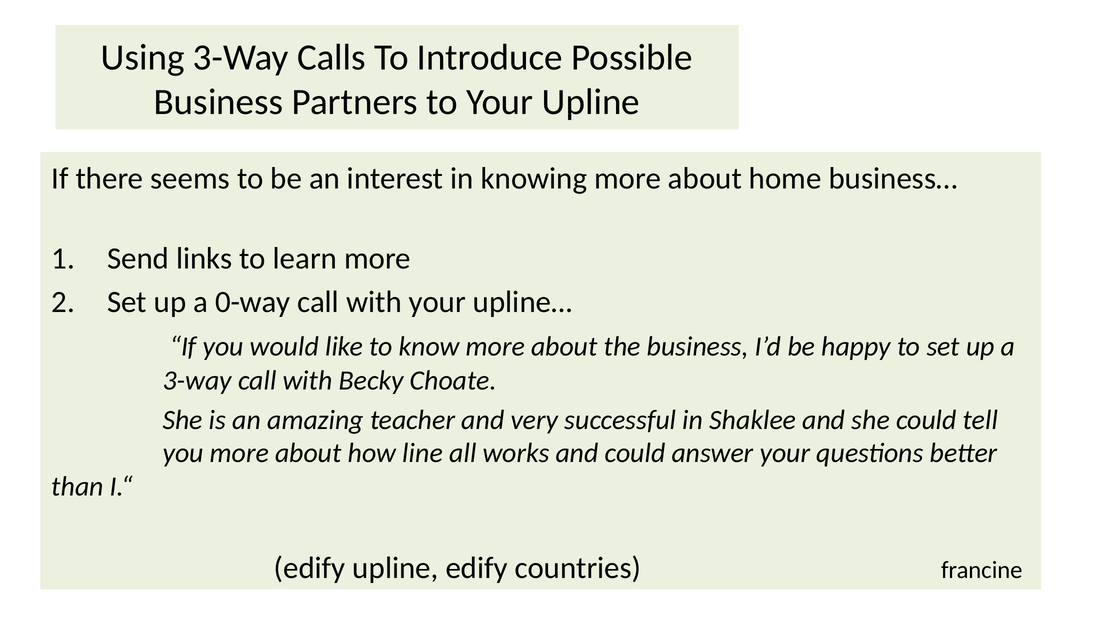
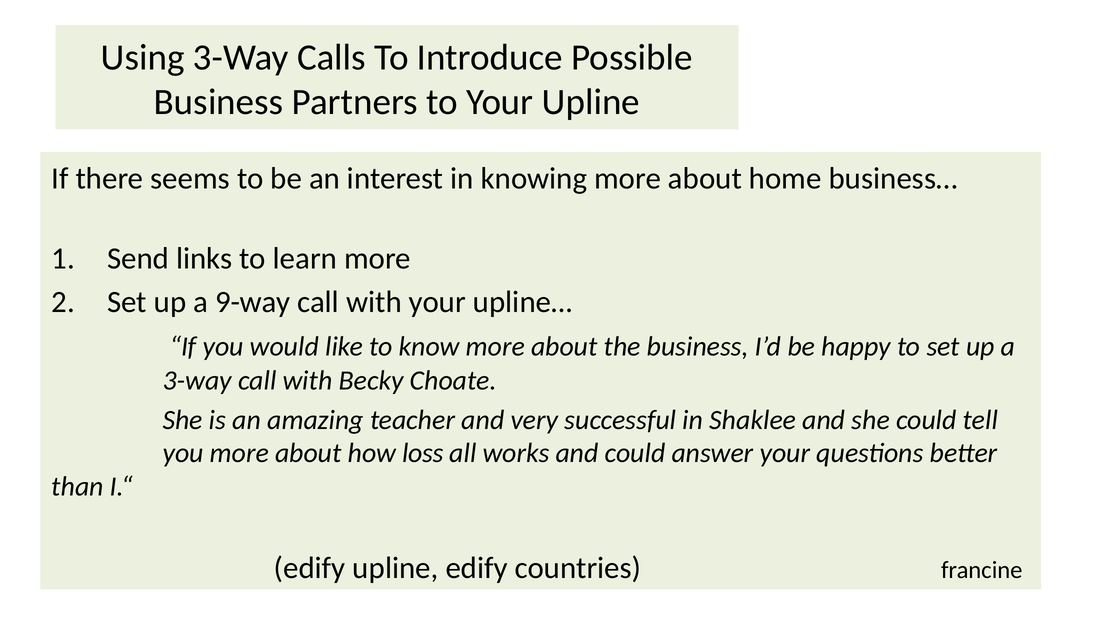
0-way: 0-way -> 9-way (253, 302)
line: line -> loss (423, 453)
